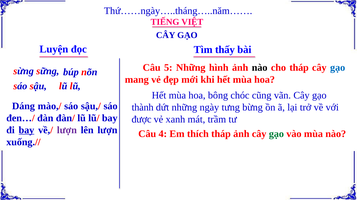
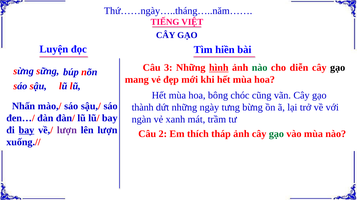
thấy: thấy -> hiền (225, 50)
5: 5 -> 3 (168, 68)
hình underline: none -> present (219, 68)
nào colour: black -> green (260, 68)
cho tháp: tháp -> diễn (299, 68)
gạo colour: blue -> black (338, 68)
Dáng: Dáng -> Nhấn (24, 106)
được: được -> ngàn (141, 120)
4: 4 -> 2 (163, 134)
